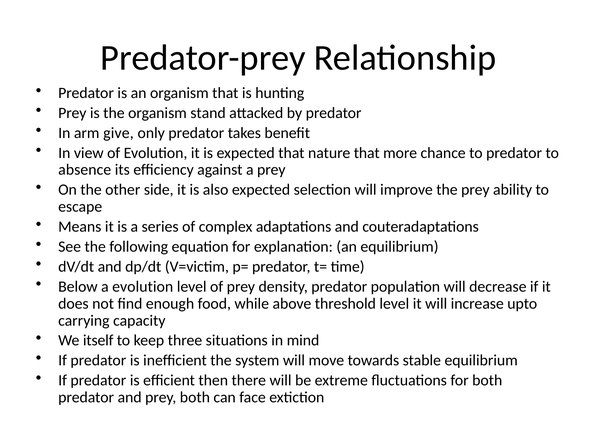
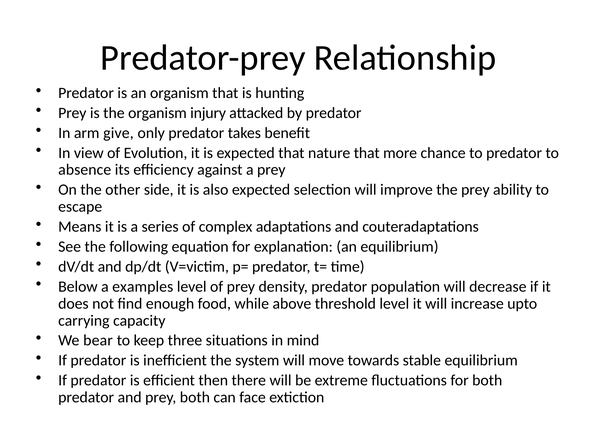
stand: stand -> injury (208, 113)
a evolution: evolution -> examples (143, 287)
itself: itself -> bear (98, 341)
